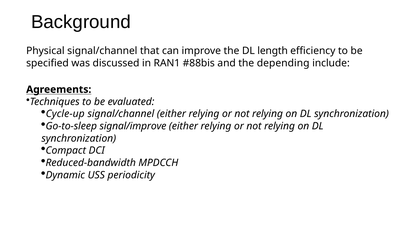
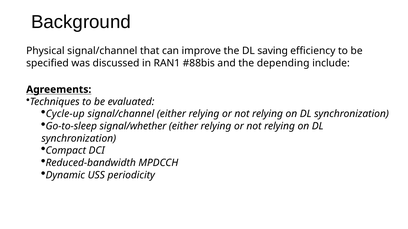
length: length -> saving (273, 51)
signal/improve: signal/improve -> signal/whether (133, 126)
